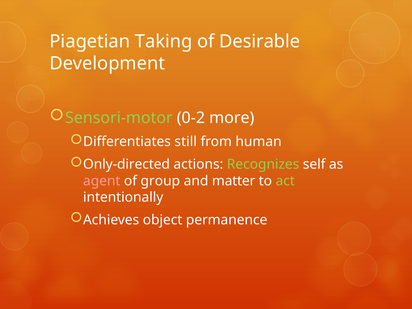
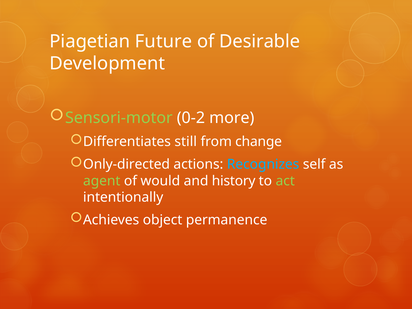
Taking: Taking -> Future (164, 42)
human: human -> change (259, 142)
Recognizes colour: light green -> light blue (263, 164)
agent colour: pink -> light green (102, 181)
group: group -> would (160, 181)
matter: matter -> history (234, 181)
